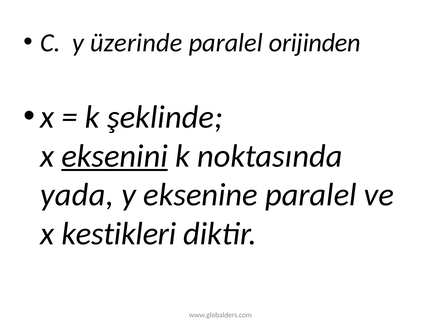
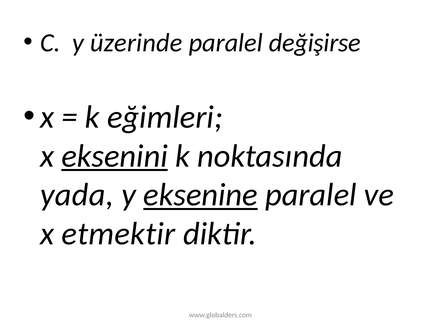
orijinden: orijinden -> değişirse (315, 43)
şeklinde: şeklinde -> eğimleri (165, 117)
eksenine underline: none -> present (200, 195)
kestikleri: kestikleri -> etmektir (118, 234)
